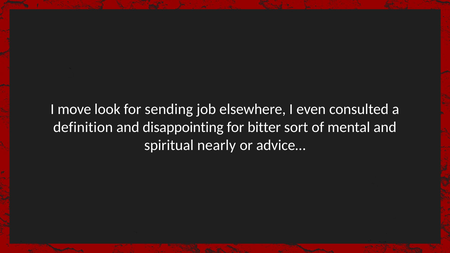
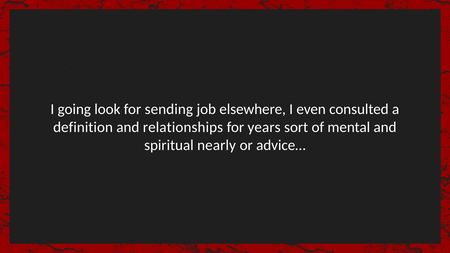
move: move -> going (74, 109)
disappointing: disappointing -> relationships (183, 127)
bitter: bitter -> years (264, 127)
